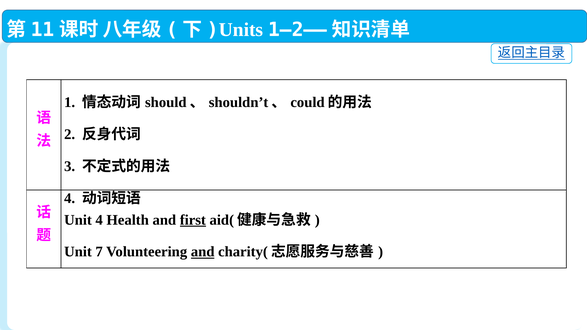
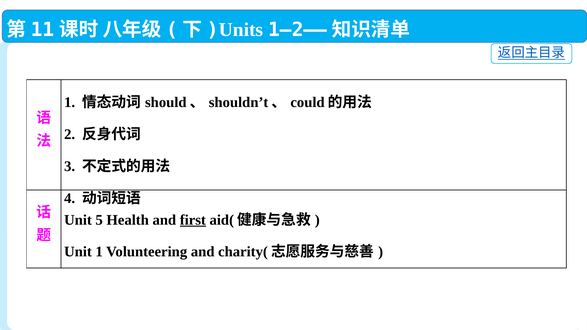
Unit 4: 4 -> 5 (99, 220)
Unit 7: 7 -> 1 (99, 252)
and underline: present -> none (203, 252)
